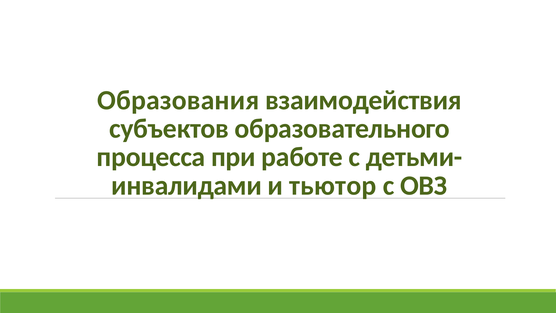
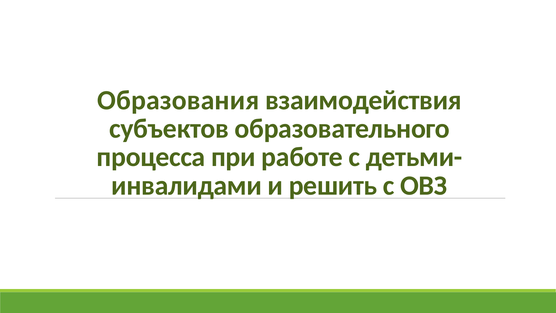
тьютор: тьютор -> решить (333, 185)
